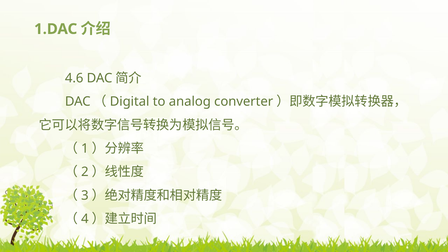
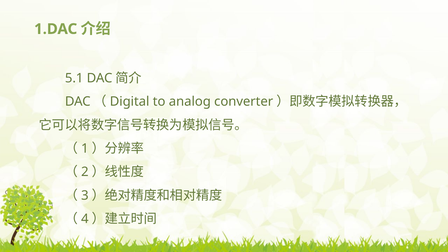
4.6: 4.6 -> 5.1 (74, 78)
